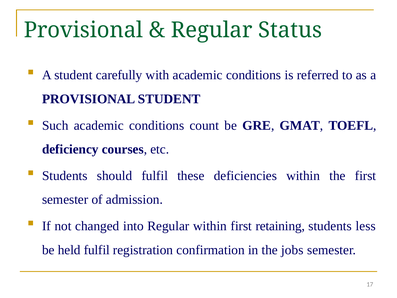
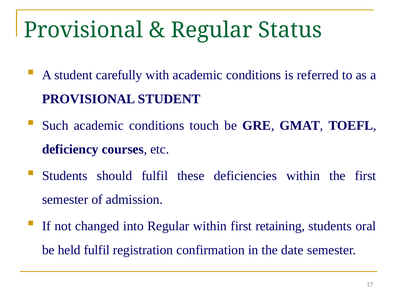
count: count -> touch (204, 125)
less: less -> oral (366, 226)
jobs: jobs -> date (292, 250)
